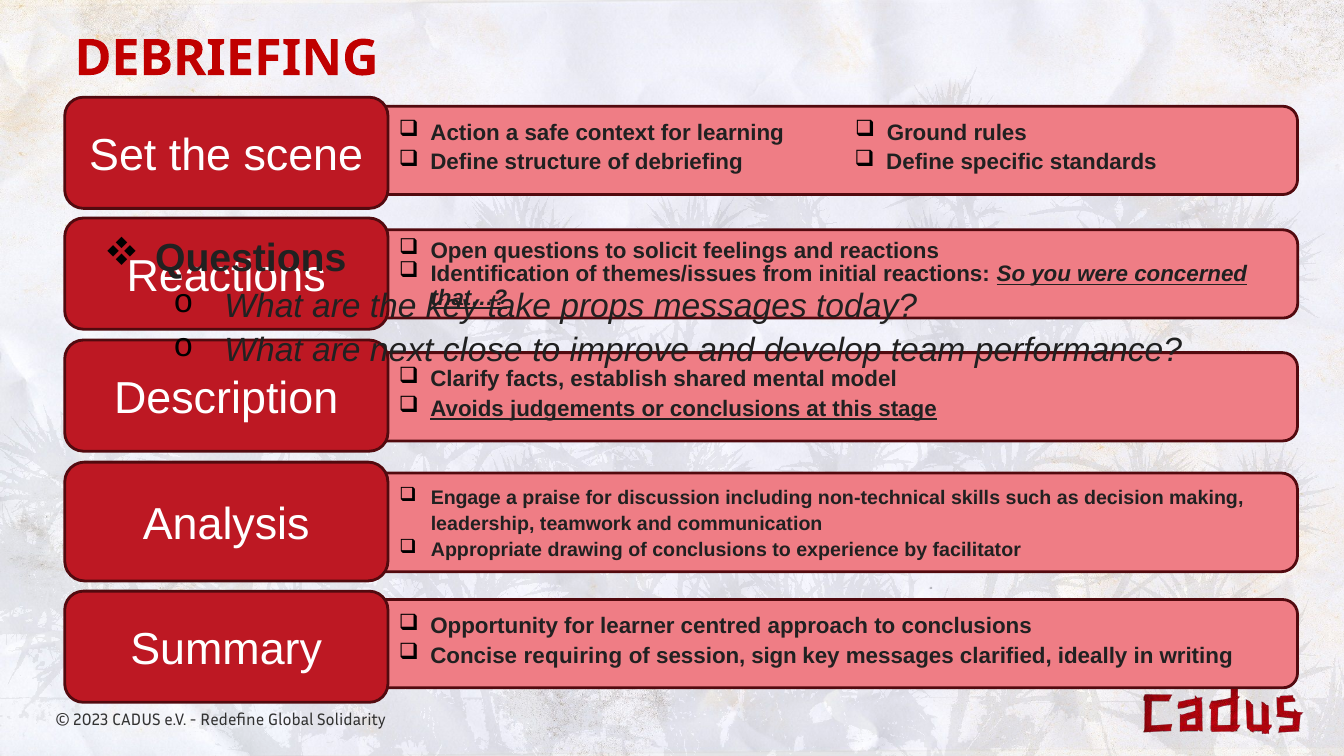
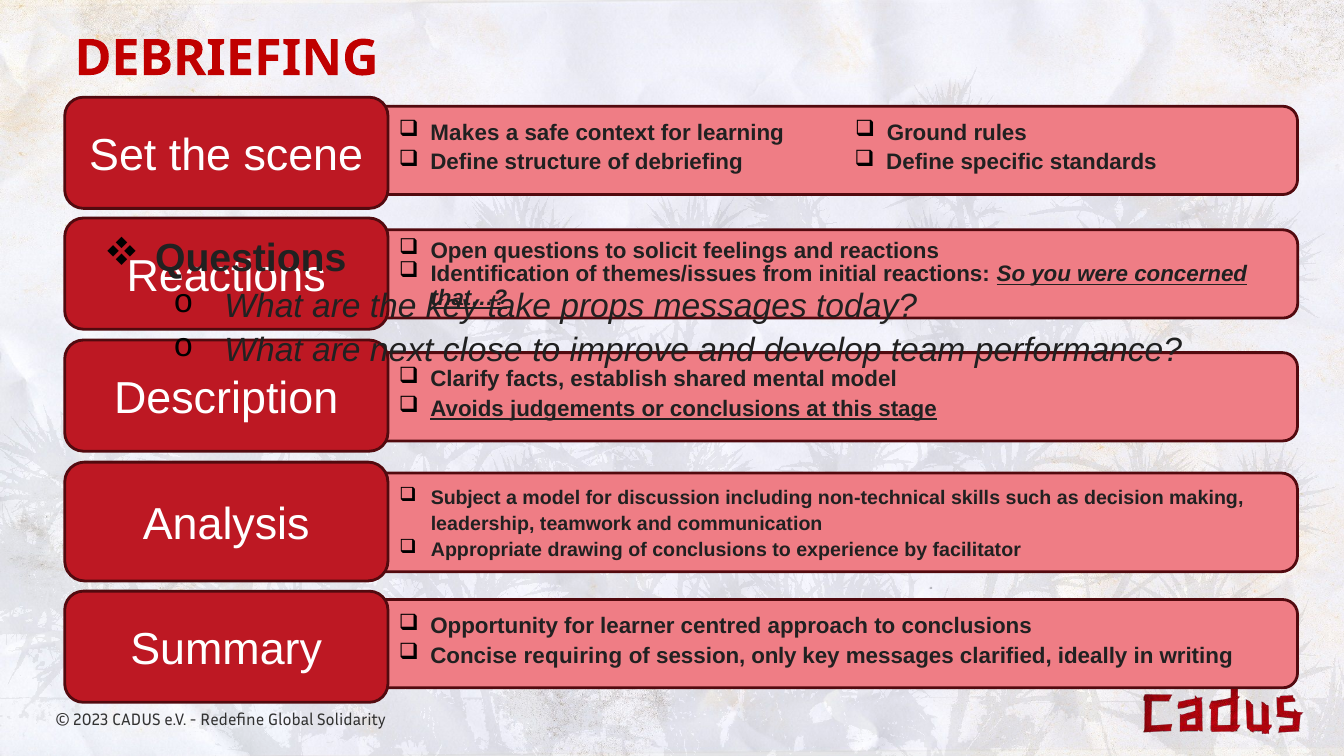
Action: Action -> Makes (465, 133)
Engage: Engage -> Subject (466, 498)
a praise: praise -> model (551, 498)
sign: sign -> only (774, 656)
